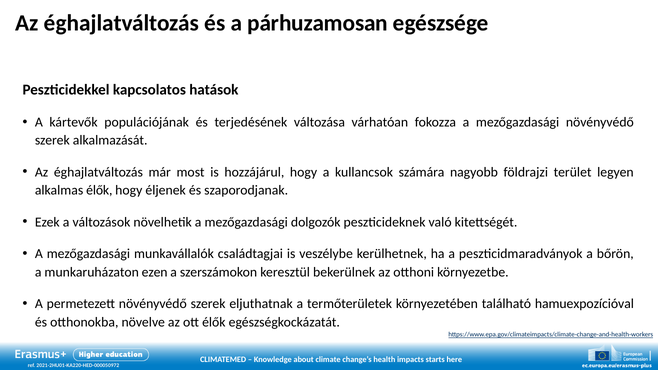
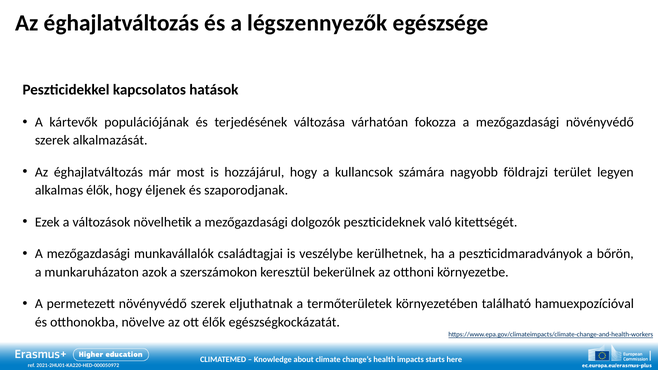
párhuzamosan: párhuzamosan -> légszennyezők (317, 23)
ezen: ezen -> azok (155, 272)
